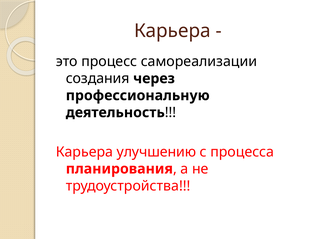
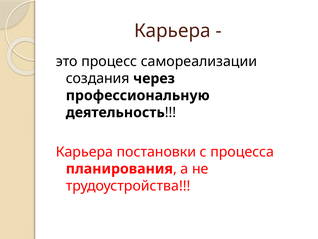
улучшению: улучшению -> постановки (156, 152)
